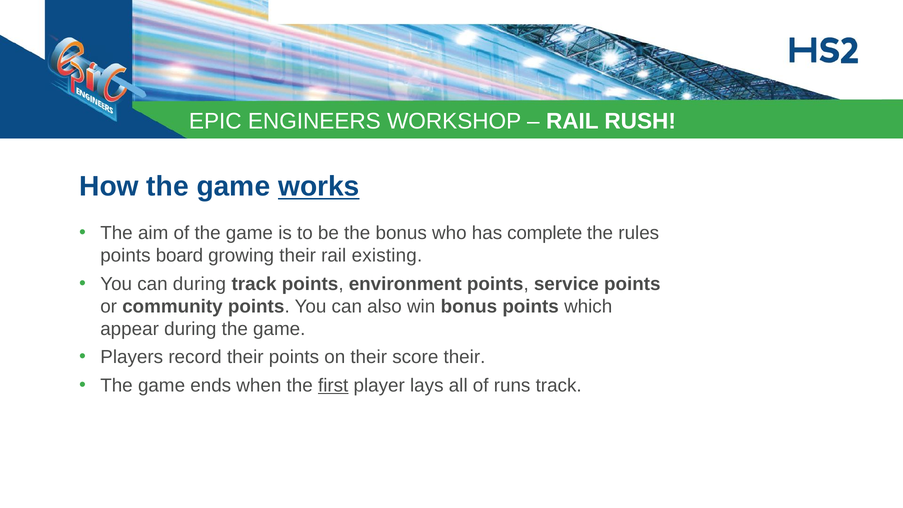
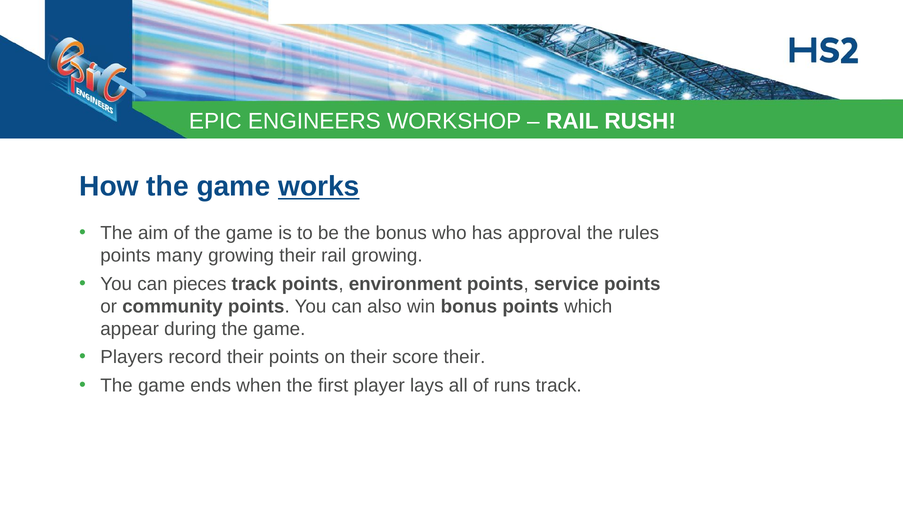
complete: complete -> approval (545, 233)
board: board -> many (179, 256)
rail existing: existing -> growing (387, 256)
can during: during -> pieces (200, 284)
first underline: present -> none (333, 385)
